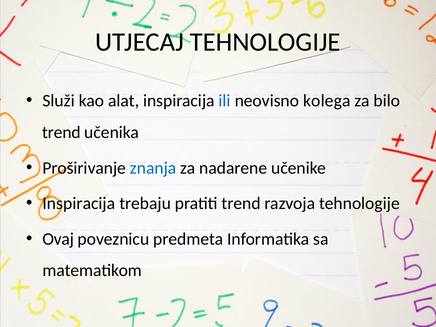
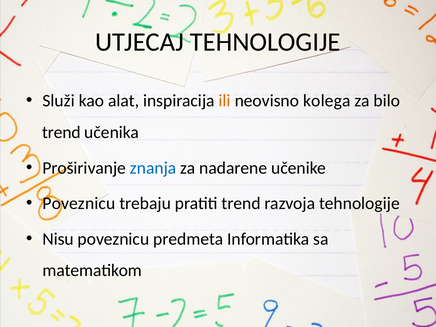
ili colour: blue -> orange (225, 101)
Inspiracija: Inspiracija -> Poveznicu (79, 203)
Ovaj: Ovaj -> Nisu (58, 239)
